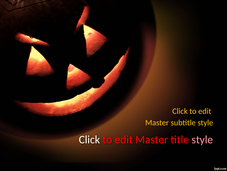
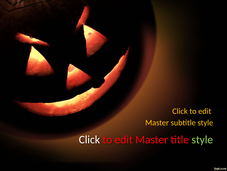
style colour: pink -> light green (202, 139)
